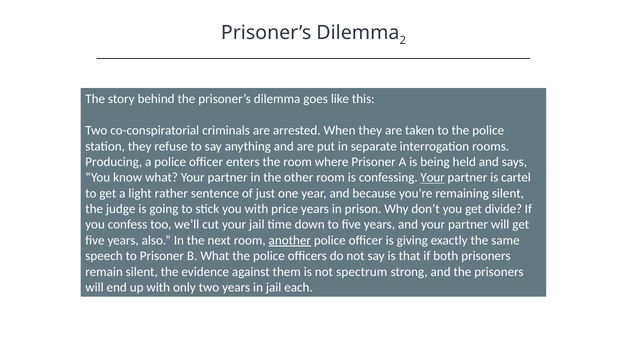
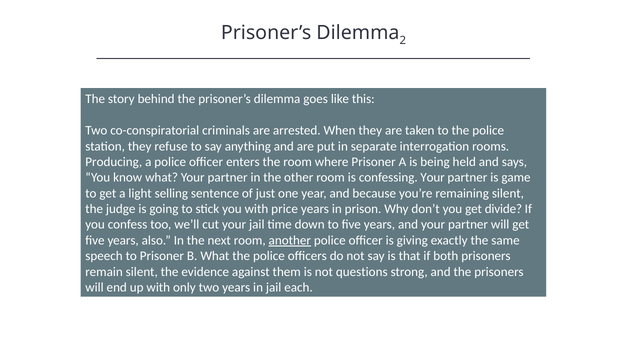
Your underline: present -> none (433, 177)
cartel: cartel -> game (516, 177)
rather: rather -> selling (171, 193)
spectrum: spectrum -> questions (362, 272)
